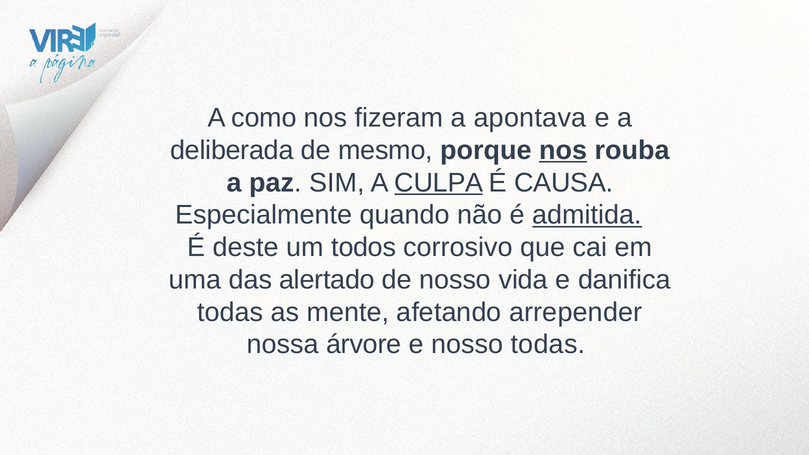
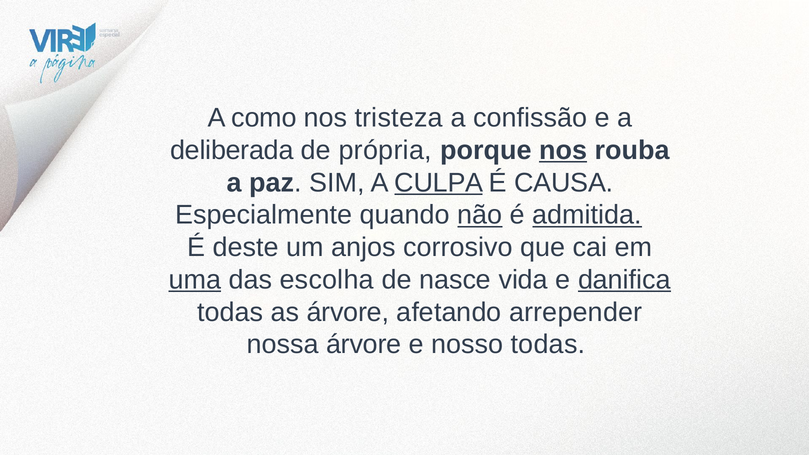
fizeram: fizeram -> tristeza (399, 118)
apontava: apontava -> confissão (530, 118)
mesmo: mesmo -> própria (385, 150)
não underline: none -> present (480, 215)
todos: todos -> anjos (364, 247)
uma underline: none -> present (195, 280)
alertado: alertado -> escolha (327, 280)
de nosso: nosso -> nasce (455, 280)
danifica underline: none -> present (624, 280)
as mente: mente -> árvore (348, 312)
